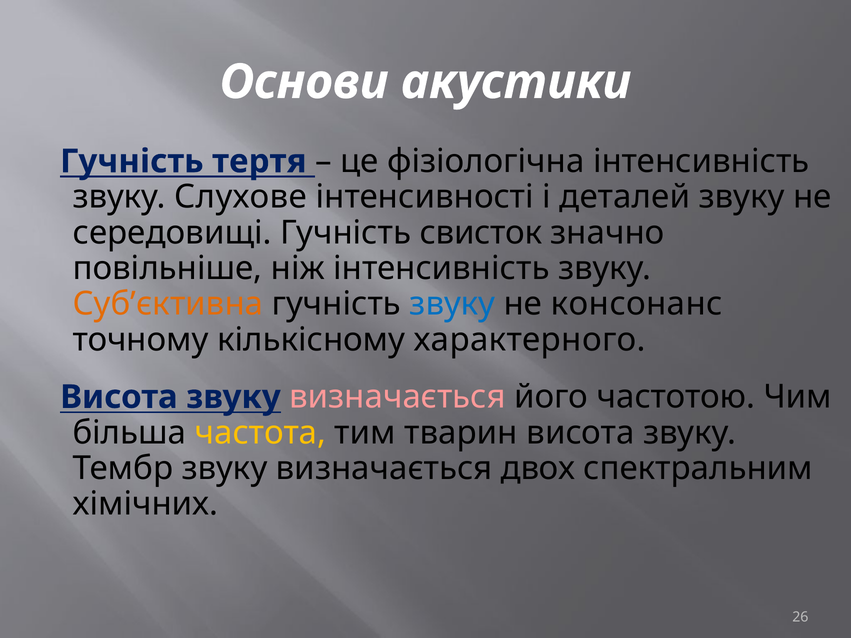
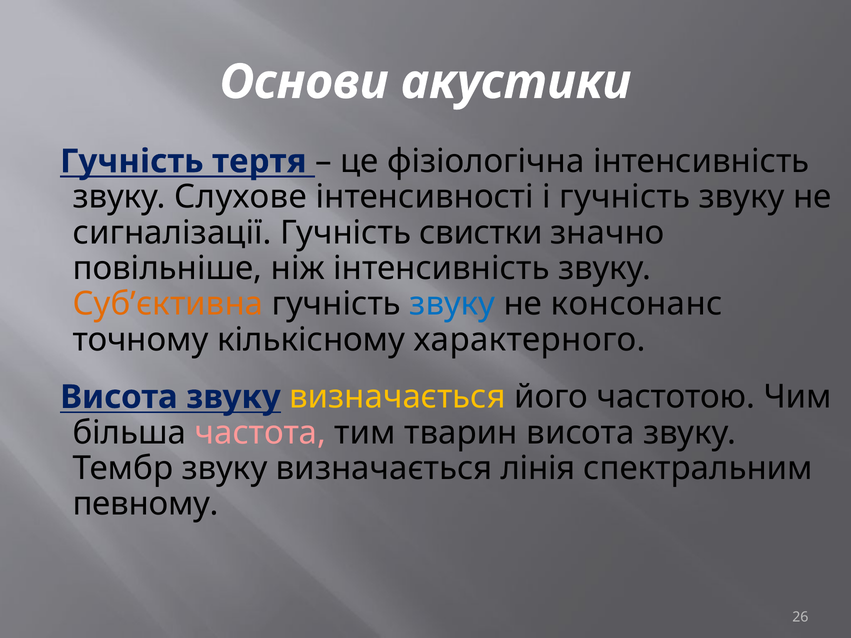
і деталей: деталей -> гучність (625, 197)
середовищі: середовищі -> сигналізації (172, 233)
свисток: свисток -> свистки (481, 233)
визначається colour: pink -> yellow (398, 397)
частота colour: yellow -> pink (260, 433)
двох: двох -> лінія (538, 469)
хімічних: хімічних -> певному (146, 504)
